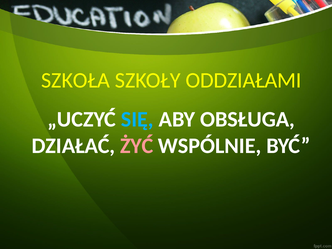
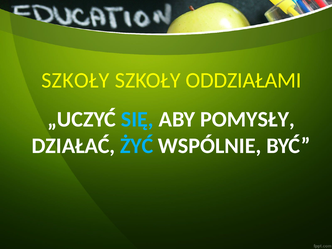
SZKOŁA: SZKOŁA -> SZKOŁY (75, 80)
OBSŁUGA: OBSŁUGA -> POMYSŁY (247, 119)
ŻYĆ colour: pink -> light blue (137, 146)
